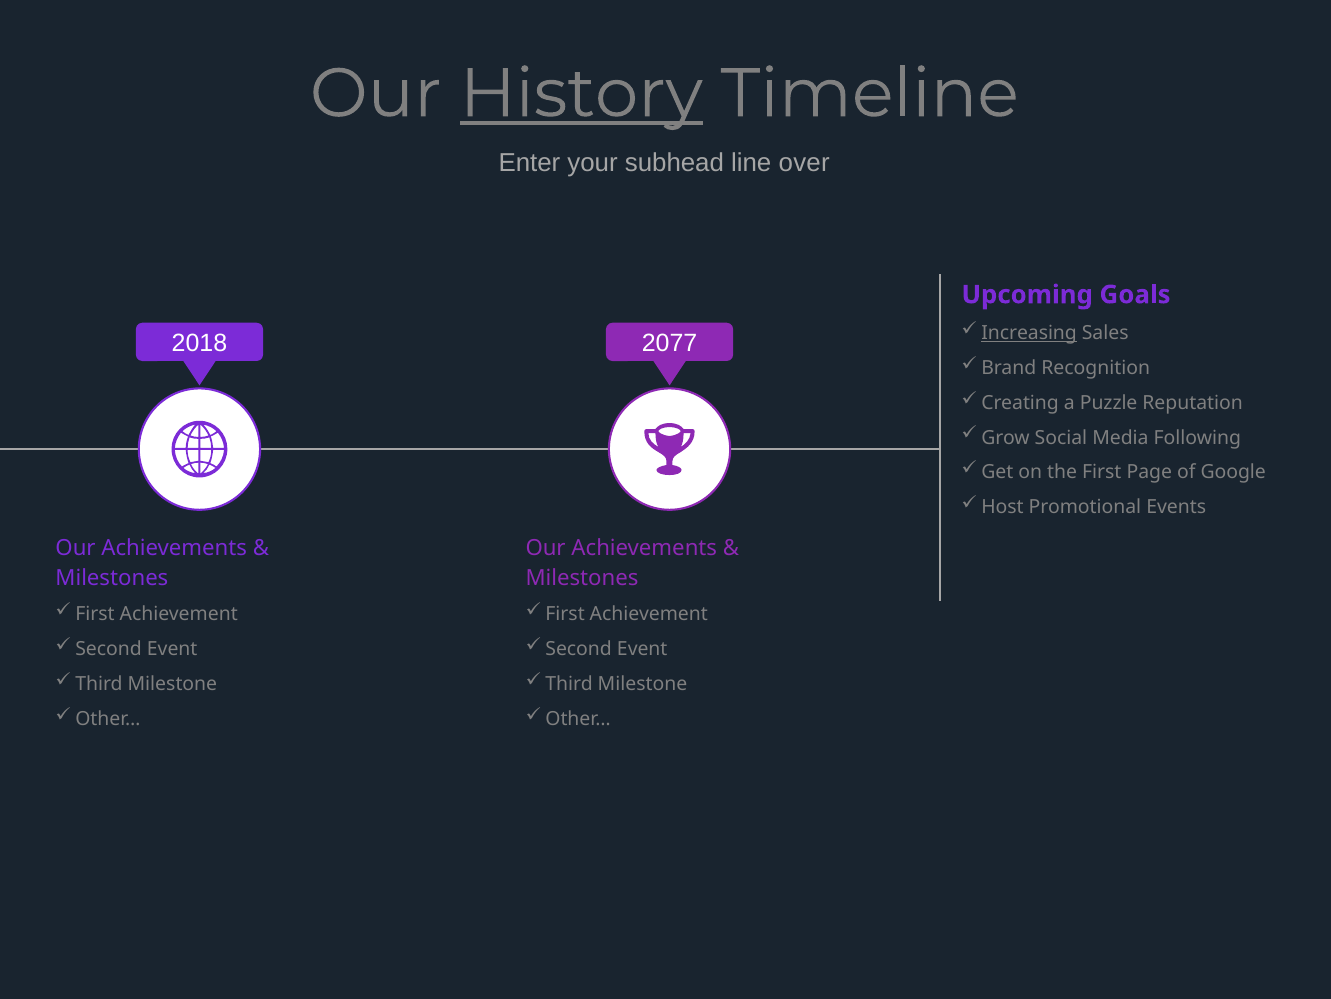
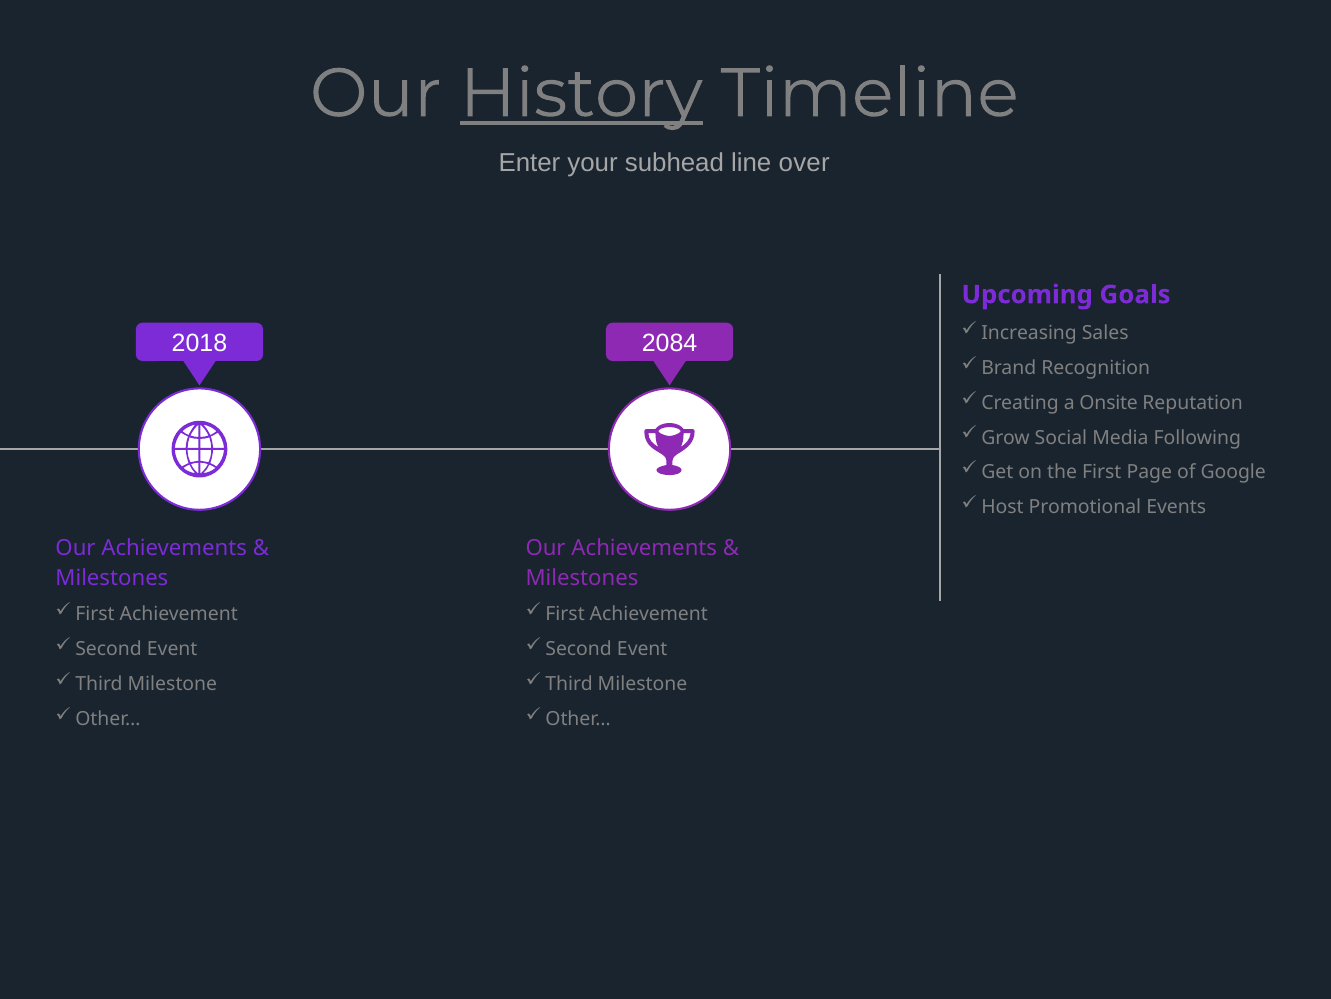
Increasing underline: present -> none (1029, 333)
2077: 2077 -> 2084 (670, 343)
Puzzle: Puzzle -> Onsite (1109, 402)
